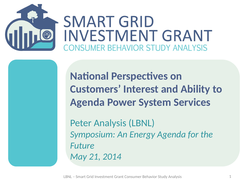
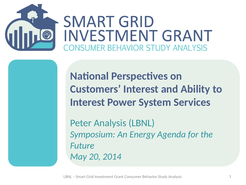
Agenda: Agenda -> Interest (87, 102)
21: 21 -> 20 (95, 156)
